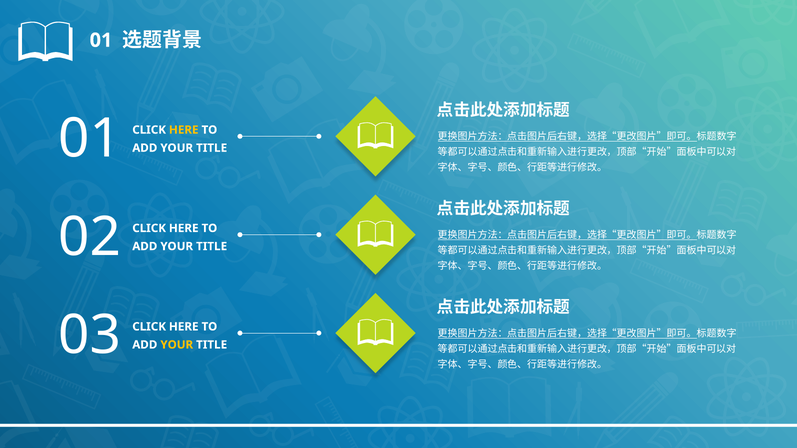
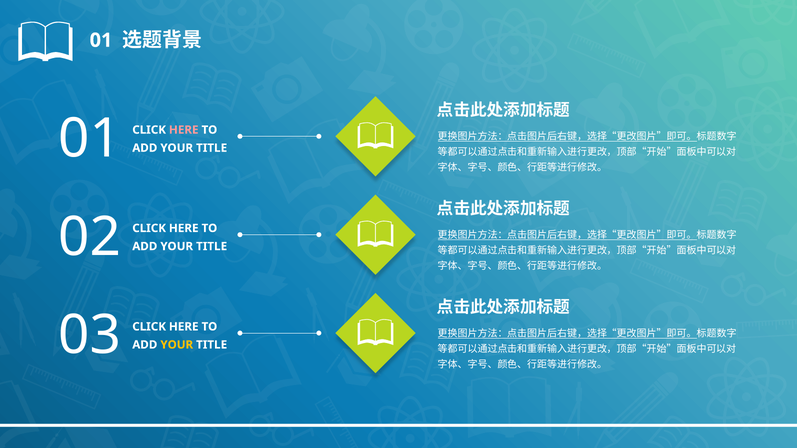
HERE colour: yellow -> pink (184, 130)
